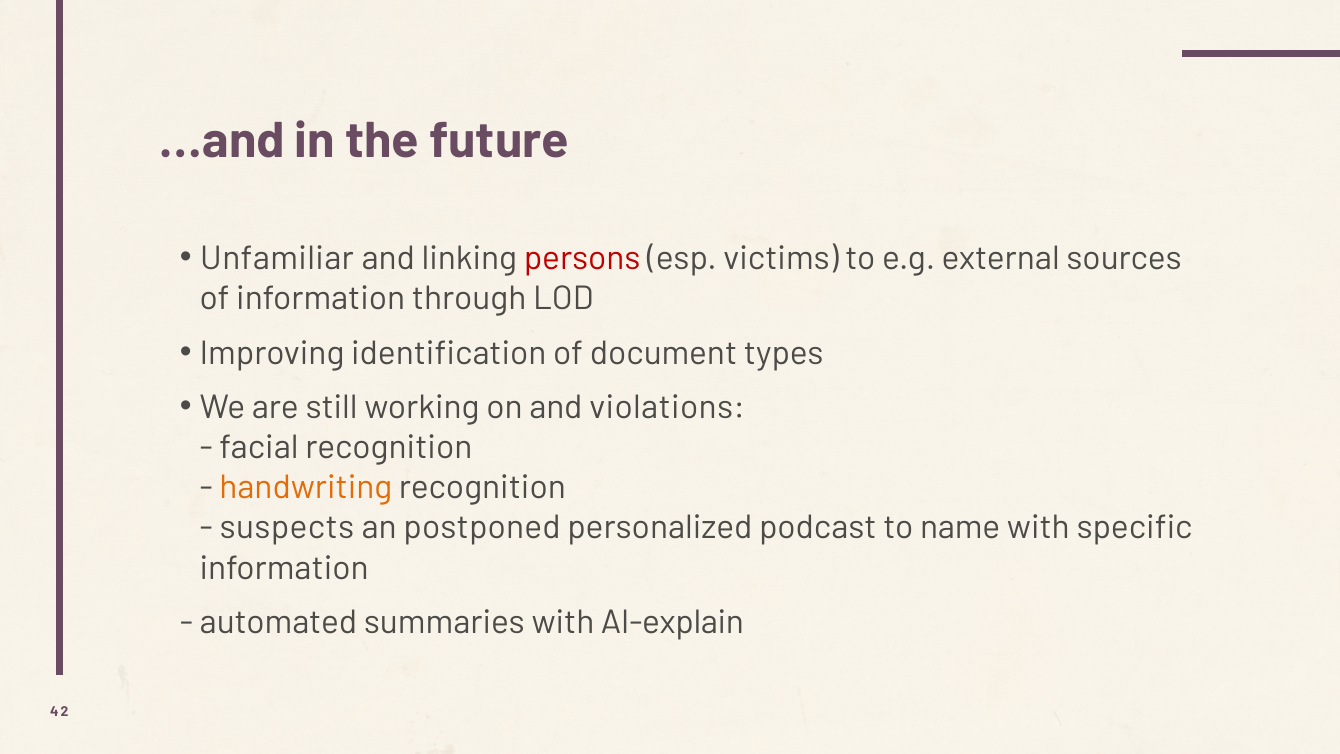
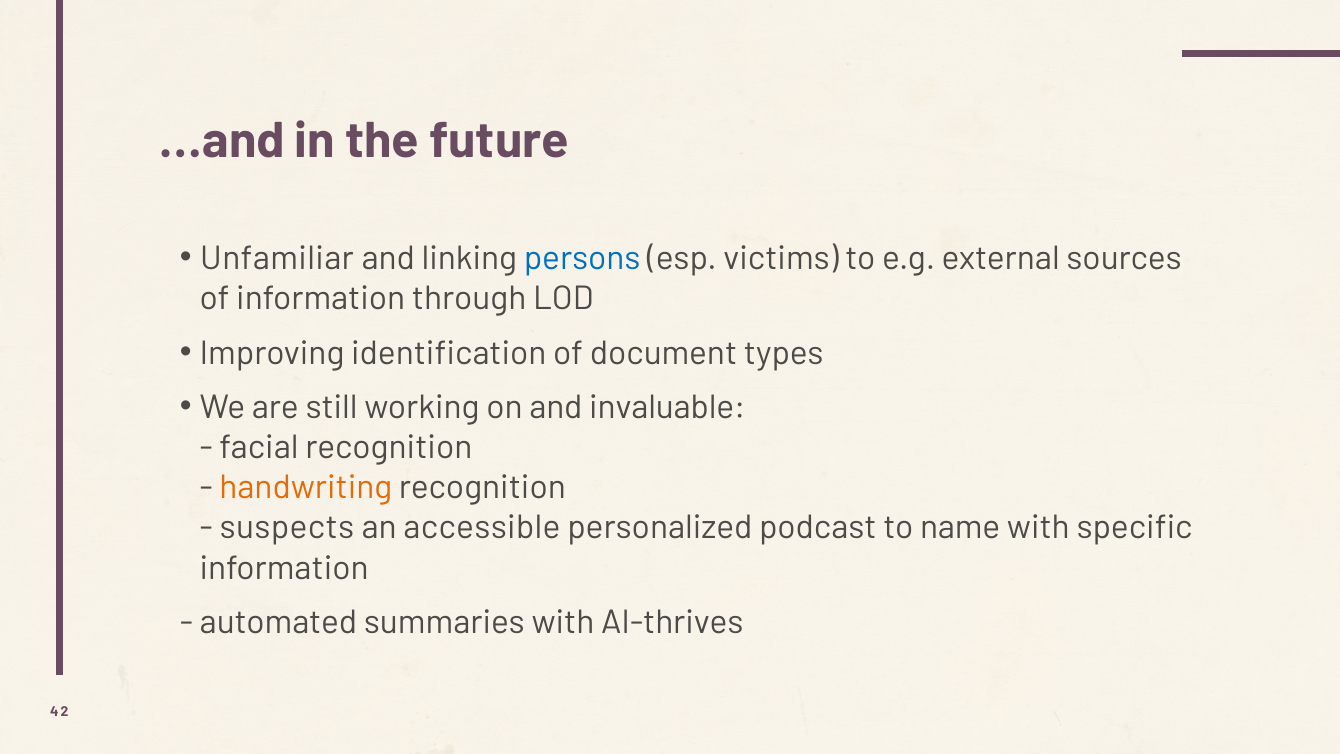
persons colour: red -> blue (582, 259)
violations: violations -> invaluable (667, 407)
postponed: postponed -> accessible (482, 528)
AI-explain: AI-explain -> AI-thrives (672, 622)
